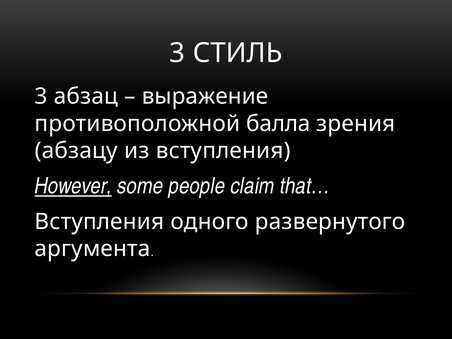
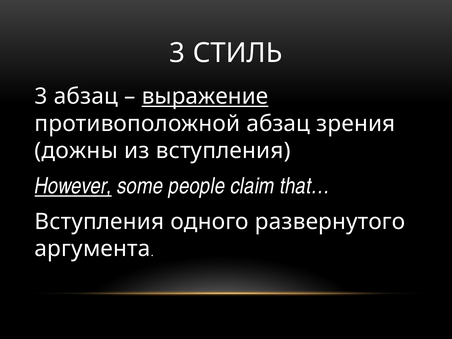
выражение underline: none -> present (205, 97)
противоположной балла: балла -> абзац (278, 124)
абзацу: абзацу -> дожны (76, 151)
